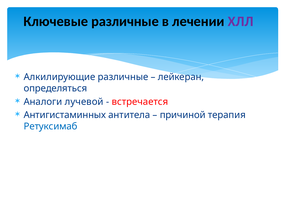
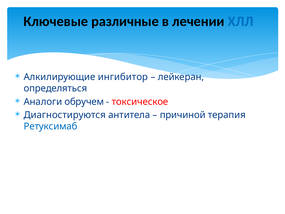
ХЛЛ colour: purple -> blue (241, 21)
Алкилирующие различные: различные -> ингибитор (123, 77)
лучевой: лучевой -> обручем (84, 102)
встречается: встречается -> токсическое (140, 102)
Антигистаминных: Антигистаминных -> Диагностируются (65, 115)
